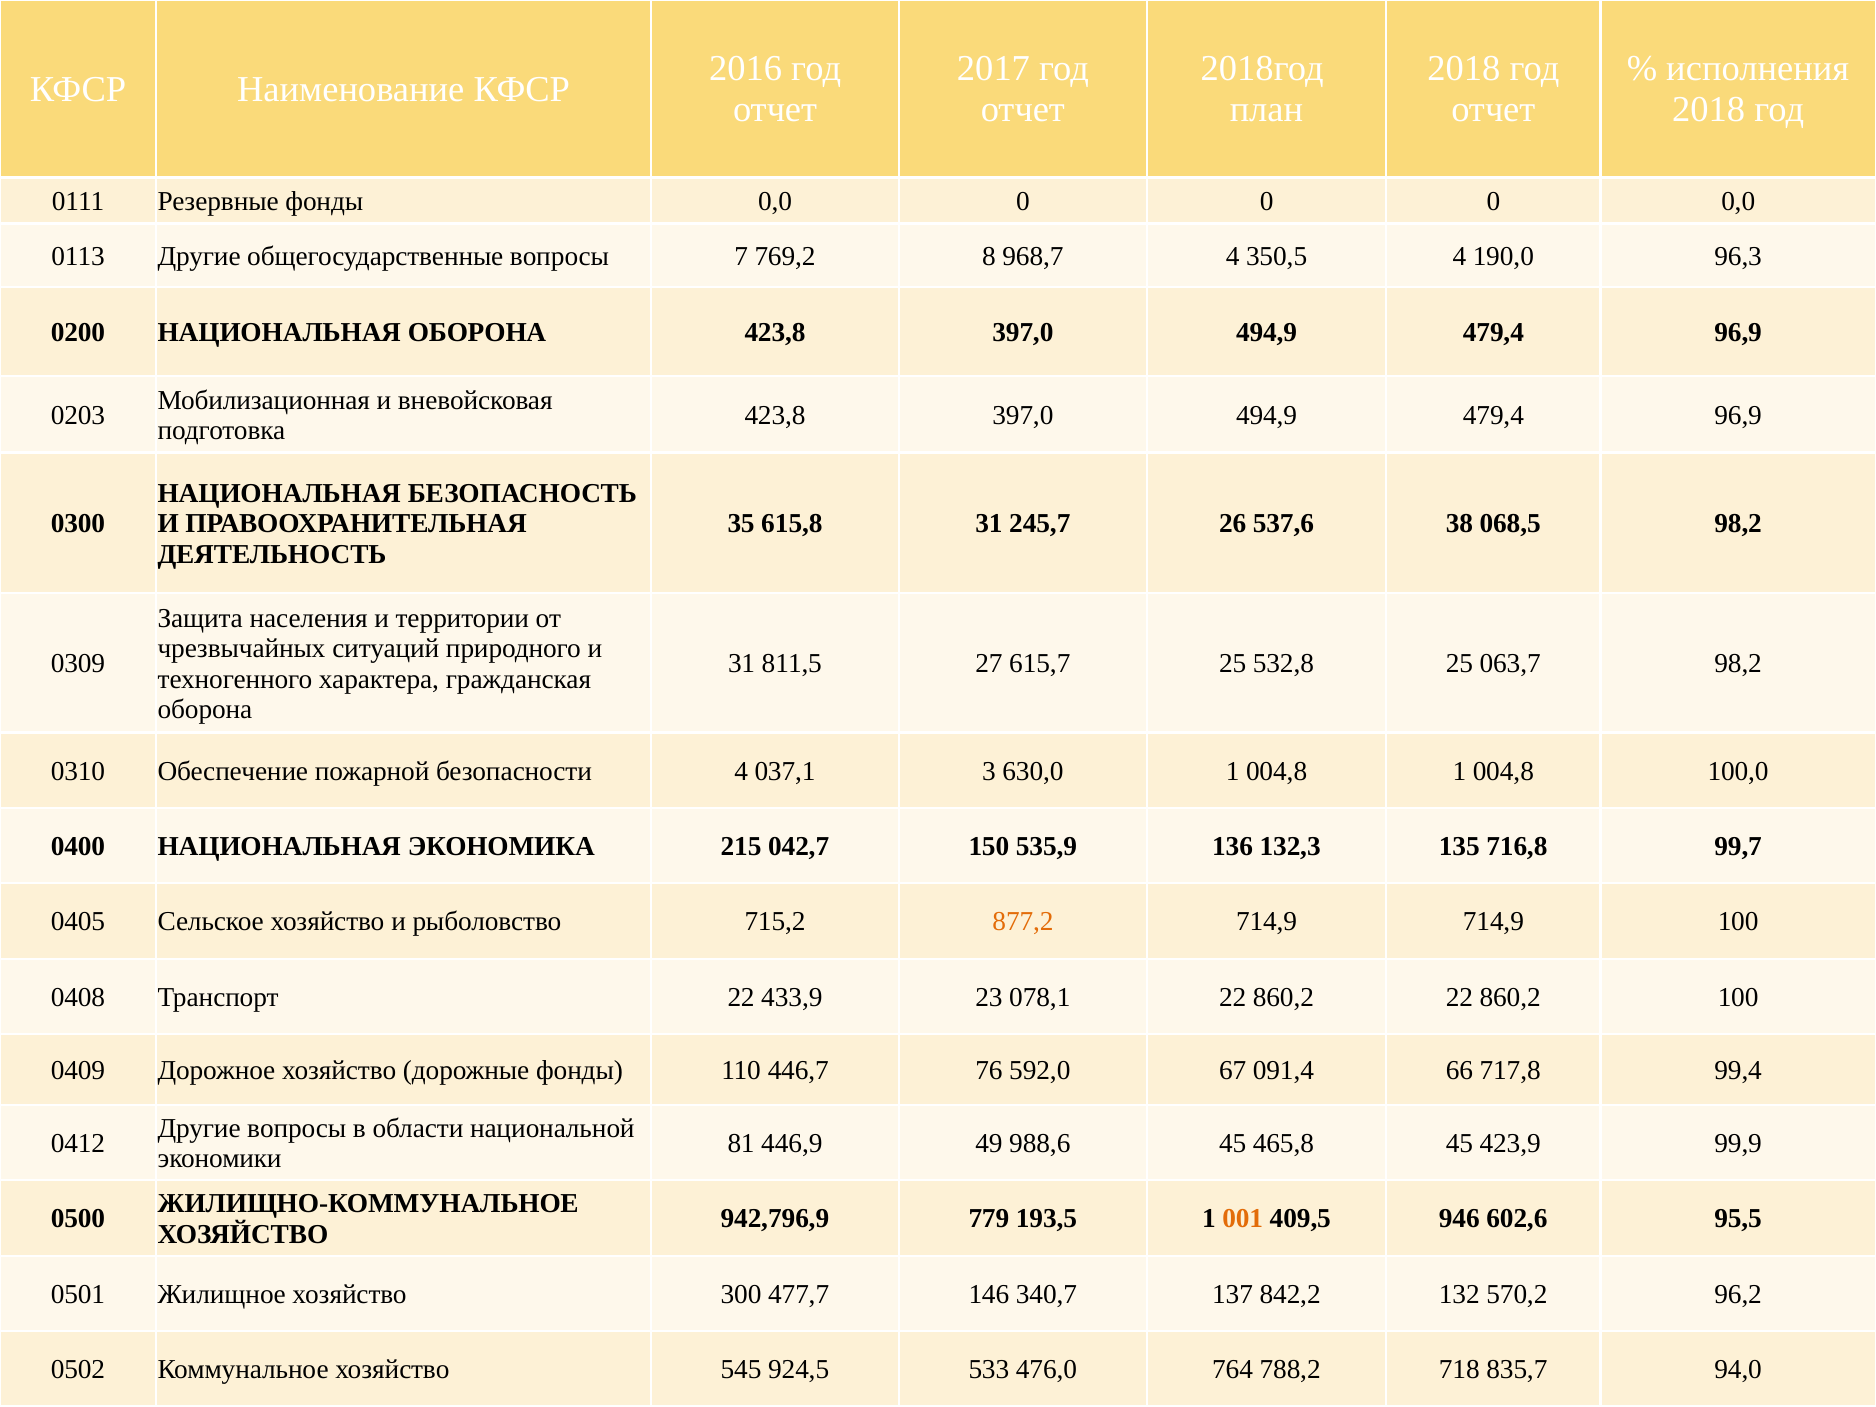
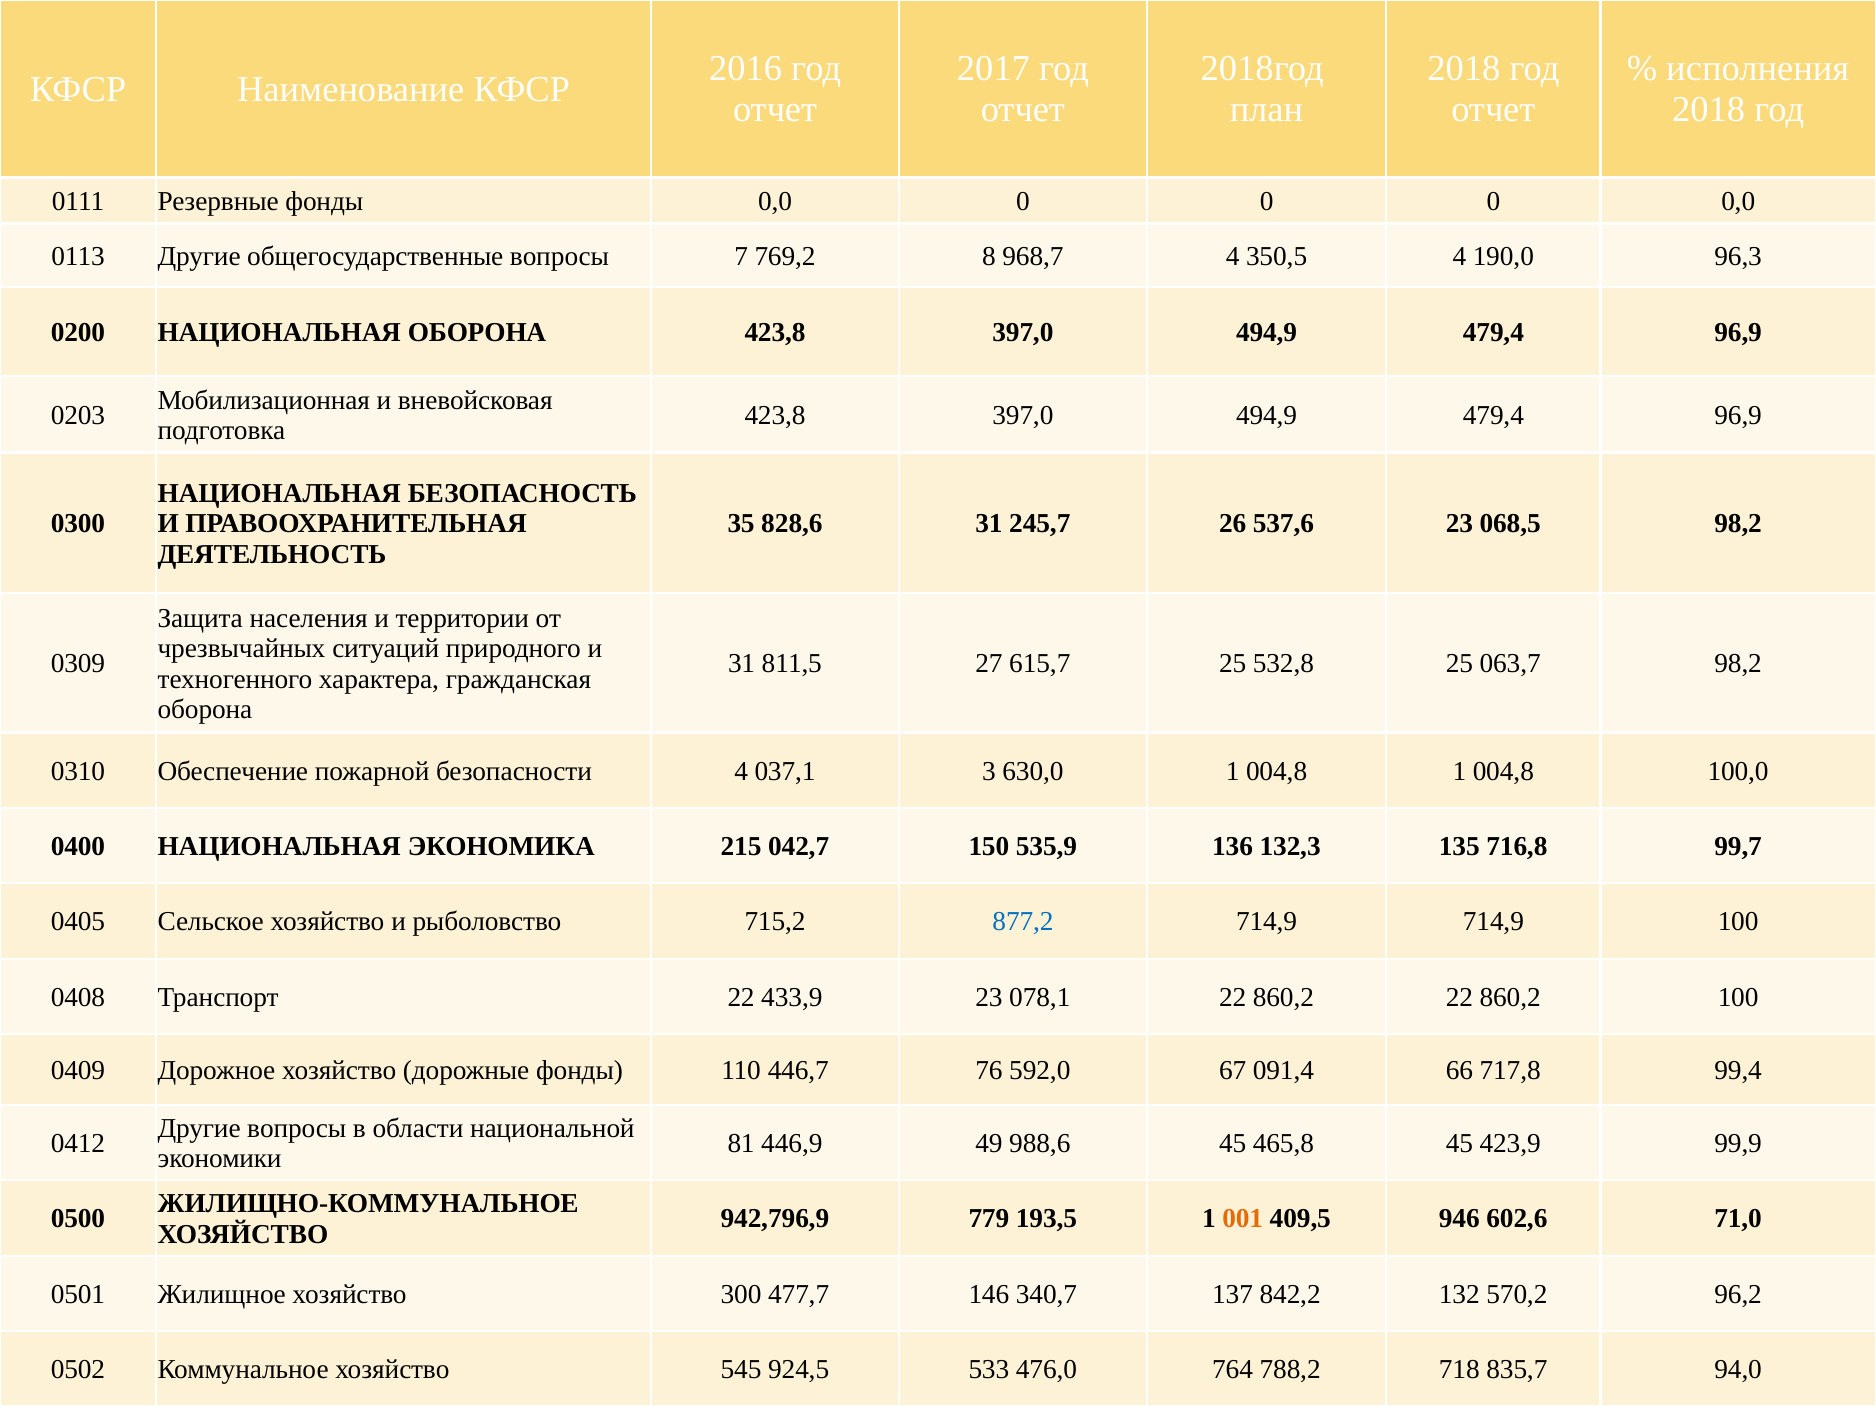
615,8: 615,8 -> 828,6 (792, 524)
537,6 38: 38 -> 23 (1459, 524)
877,2 colour: orange -> blue (1023, 922)
95,5: 95,5 -> 71,0 (1738, 1219)
